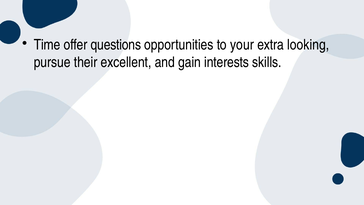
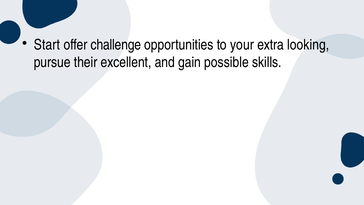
Time: Time -> Start (47, 45)
questions: questions -> challenge (116, 45)
interests: interests -> possible (227, 62)
